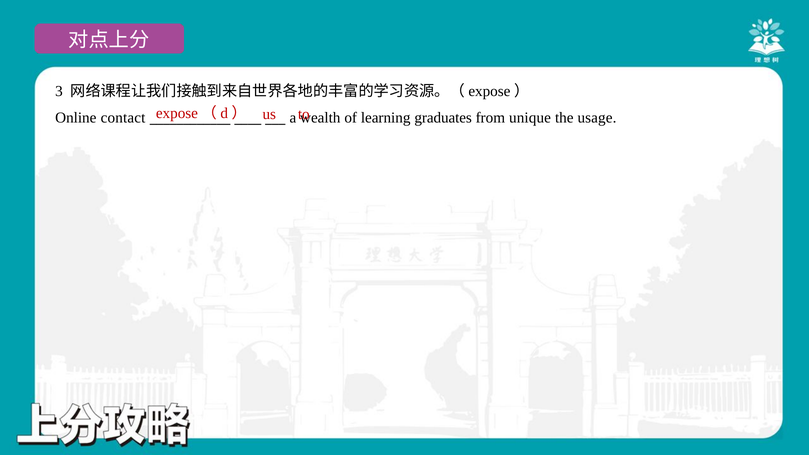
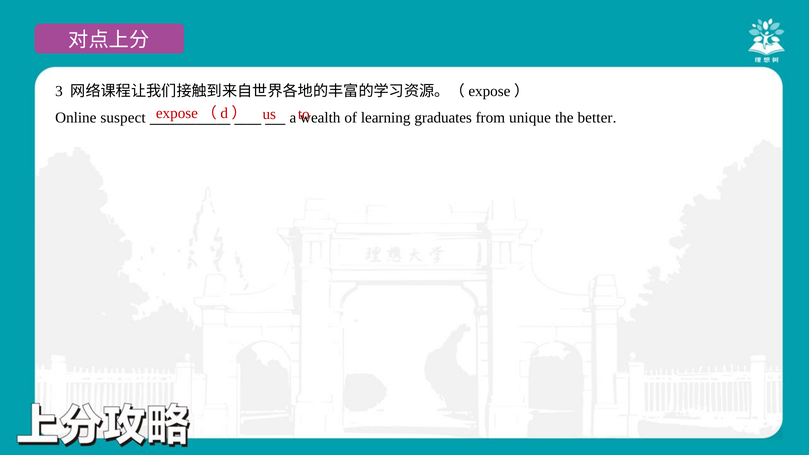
contact: contact -> suspect (123, 118)
usage: usage -> better (597, 118)
